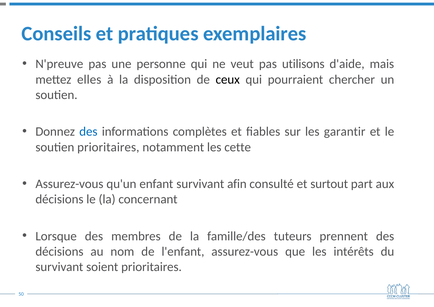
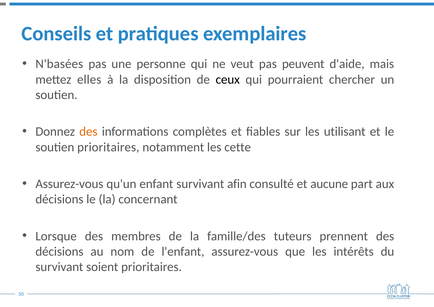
N'preuve: N'preuve -> N'basées (59, 64)
utilisons: utilisons -> peuvent (303, 64)
des colour: blue -> orange (88, 132)
garantir: garantir -> utilisant (345, 132)
surtout: surtout -> aucune (329, 184)
